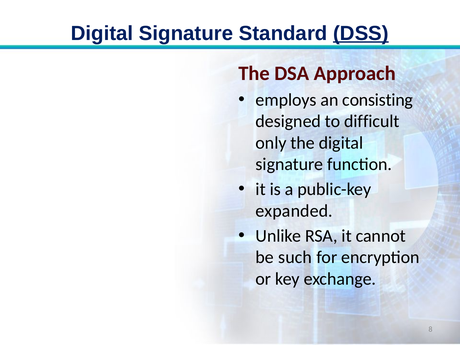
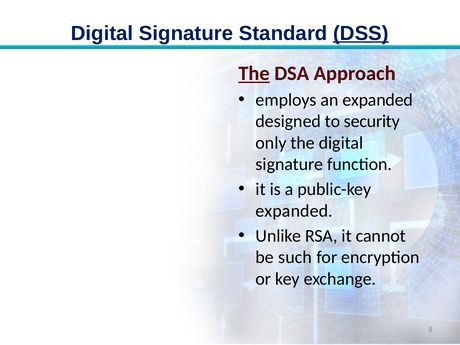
The underline: none -> present (254, 73)
an consisting: consisting -> expanded (378, 100)
difficult: difficult -> security (372, 121)
